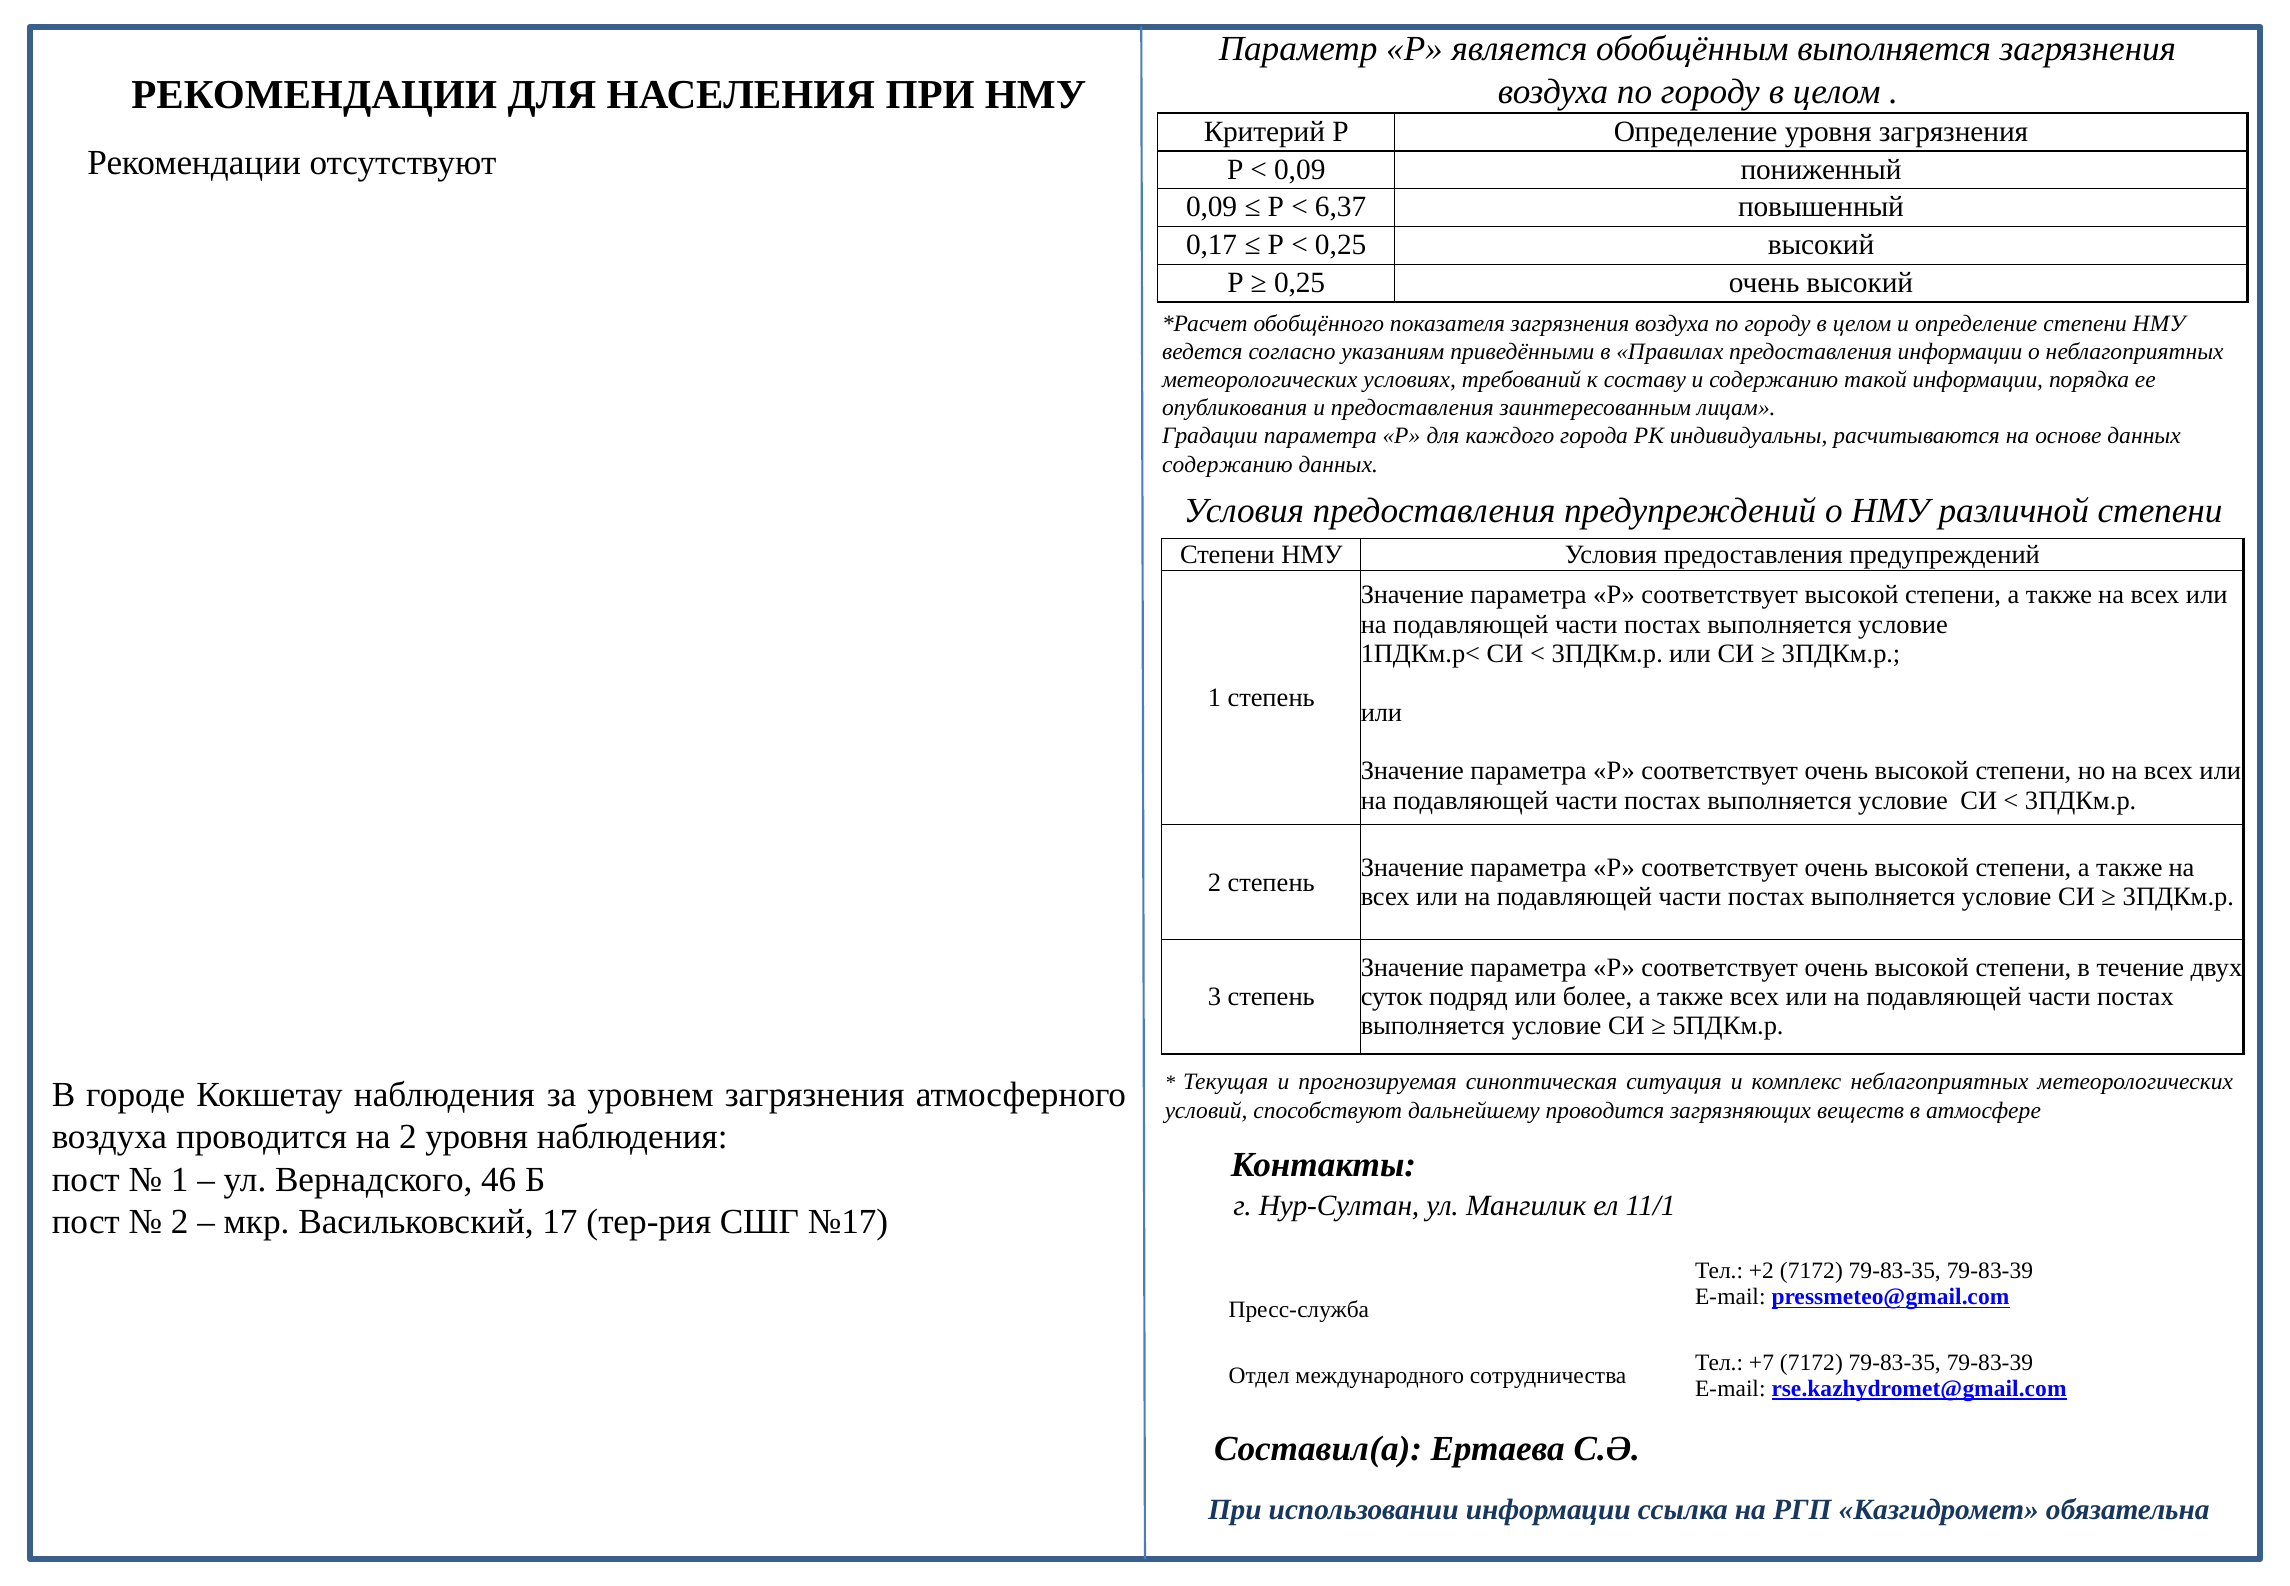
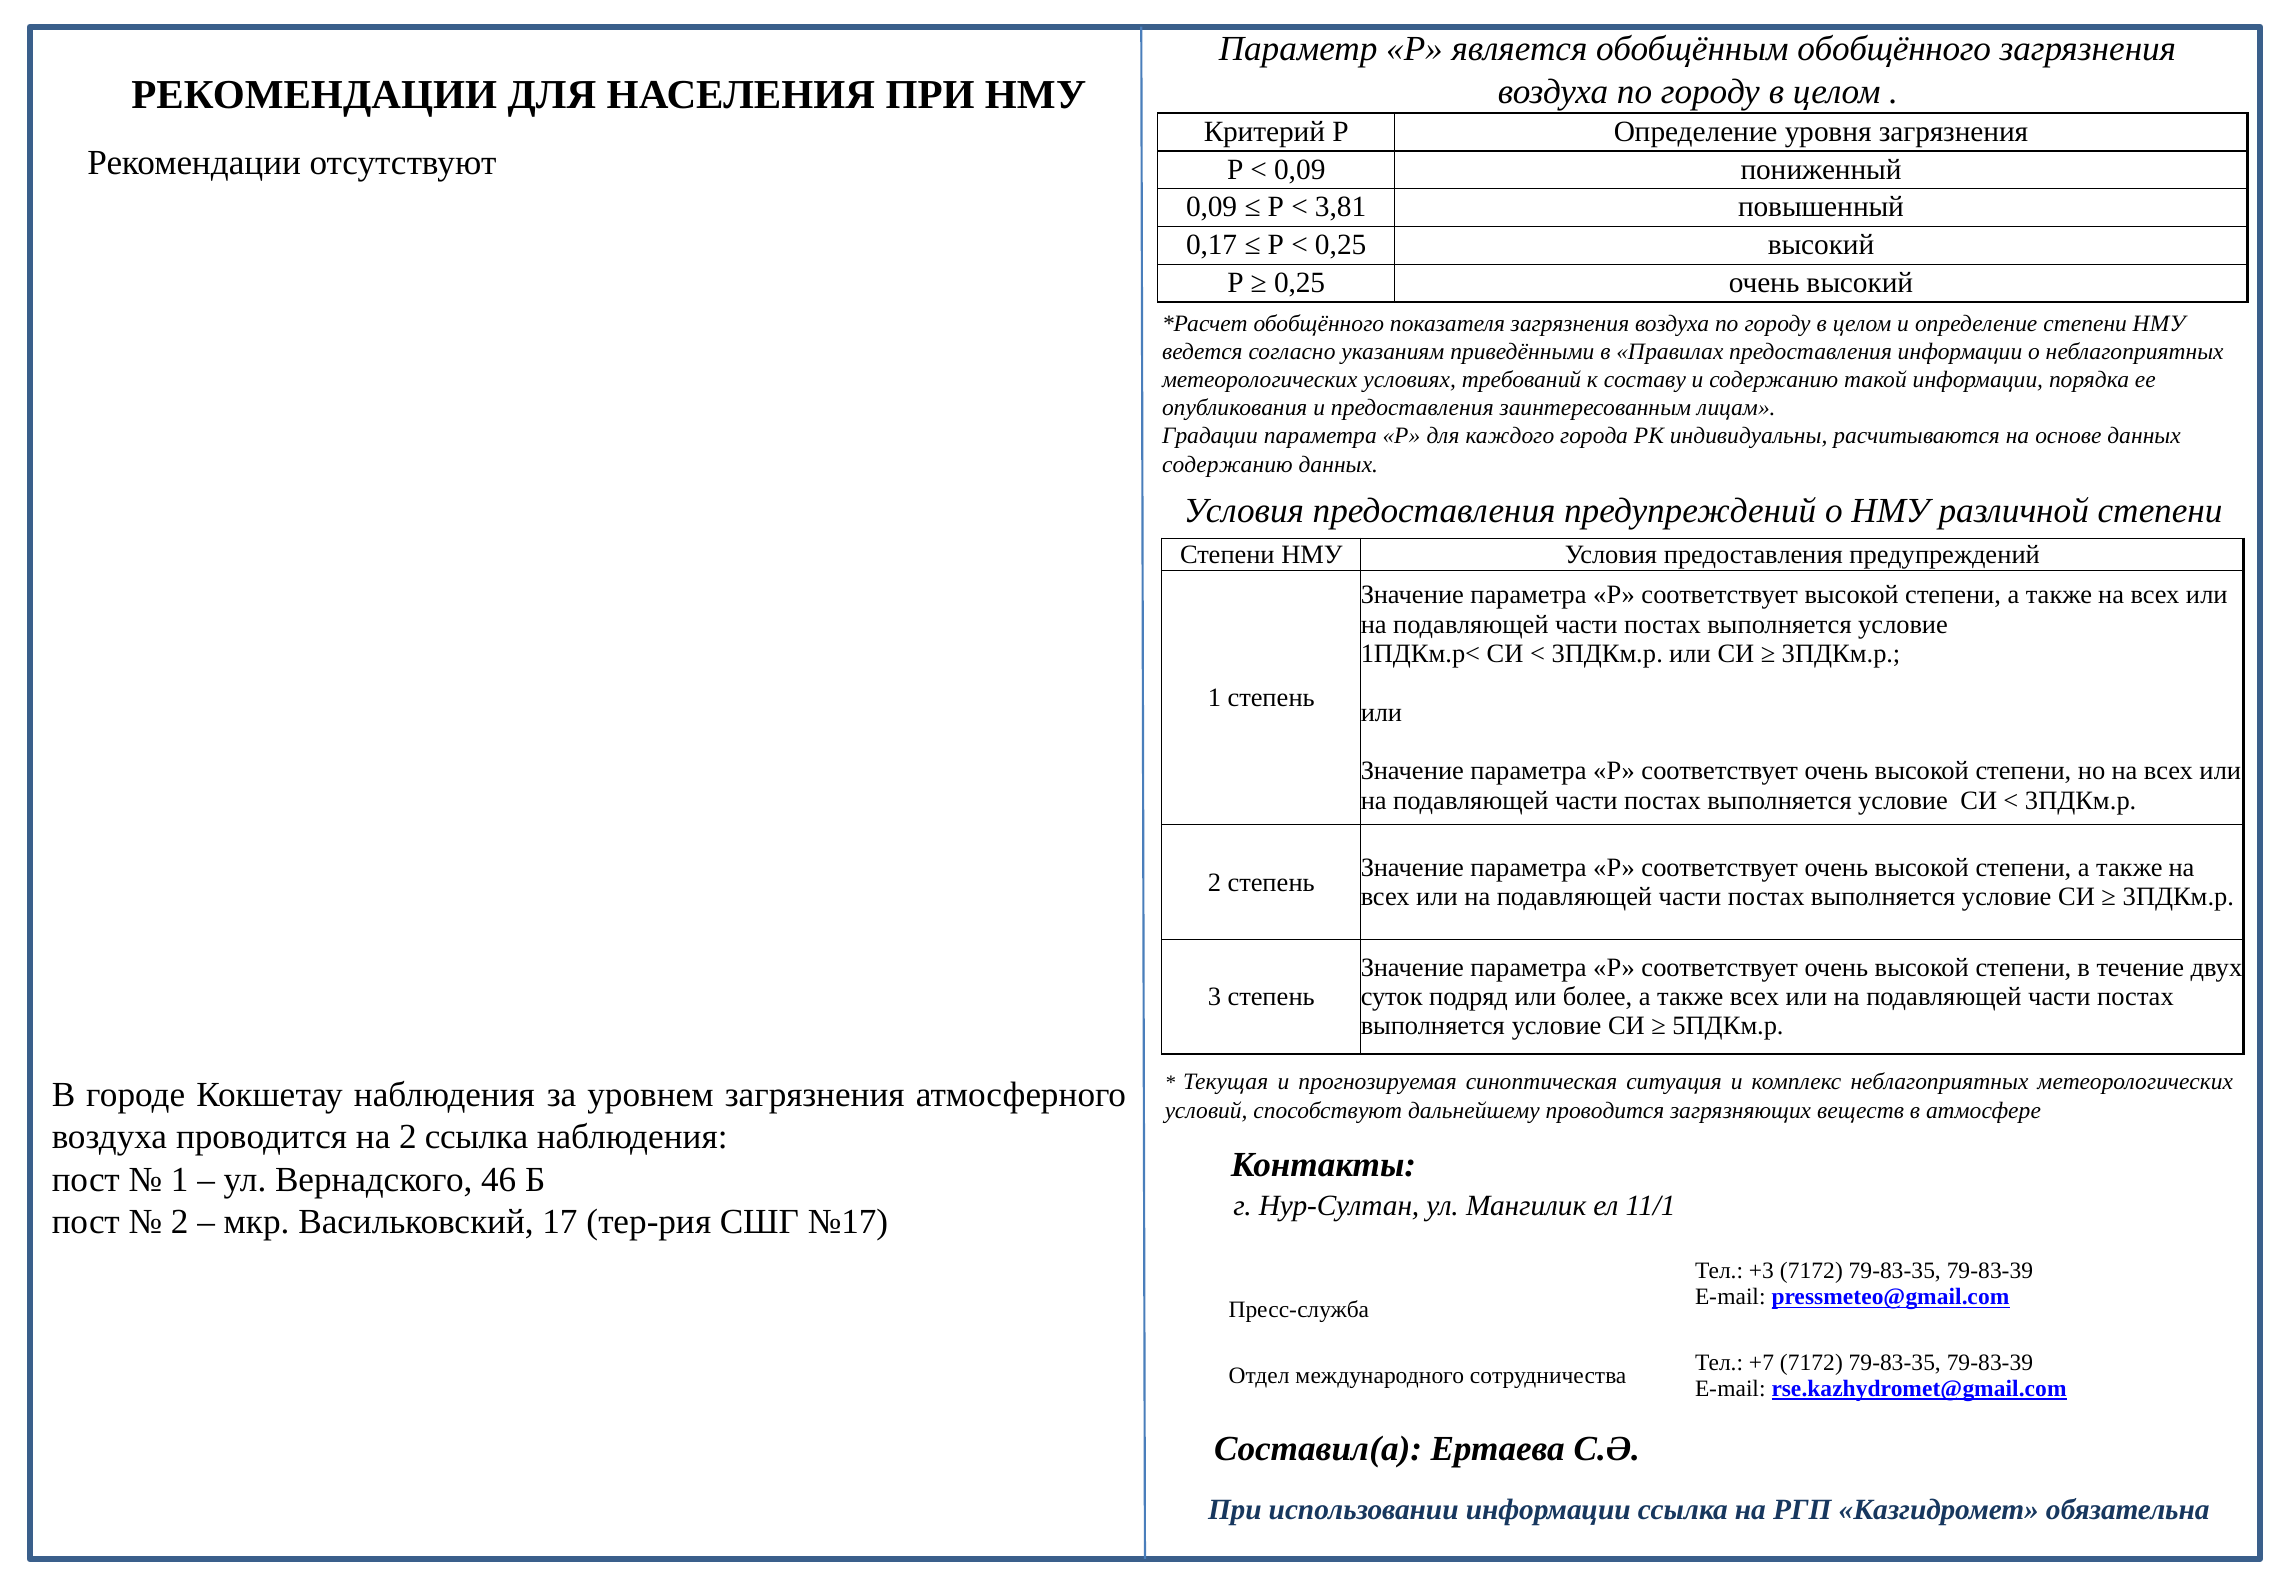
обобщённым выполняется: выполняется -> обобщённого (1894, 49)
6,37: 6,37 -> 3,81 (1341, 207)
2 уровня: уровня -> ссылка (477, 1137)
+2: +2 -> +3 (1761, 1270)
